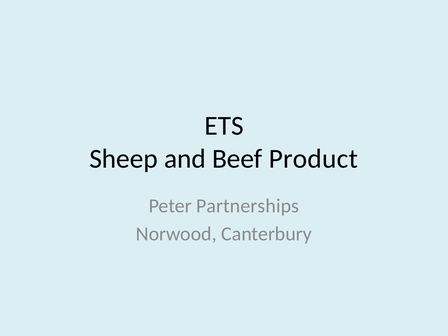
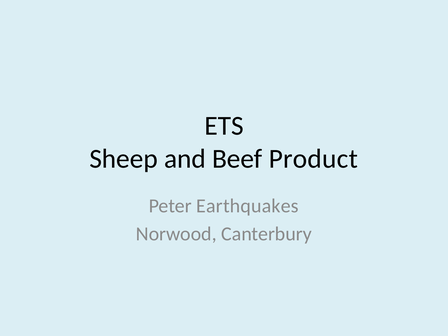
Partnerships: Partnerships -> Earthquakes (248, 206)
